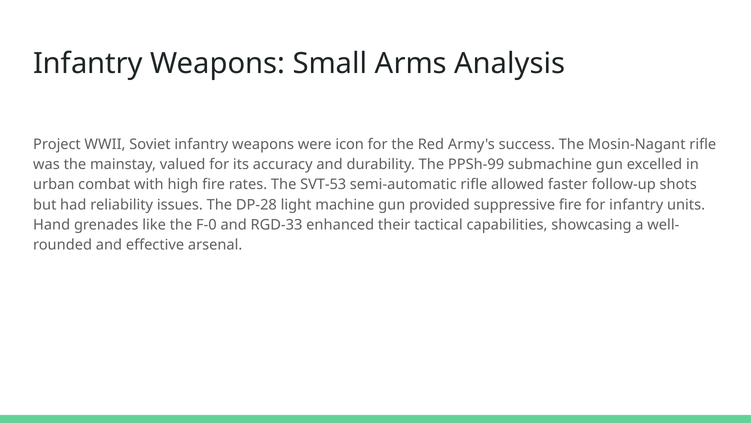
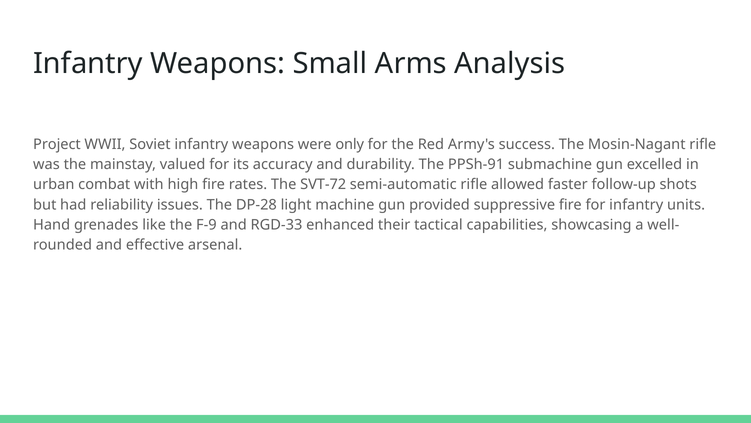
icon: icon -> only (350, 144)
PPSh-99: PPSh-99 -> PPSh-91 (476, 164)
SVT-53: SVT-53 -> SVT-72 (323, 184)
F-0: F-0 -> F-9 (206, 225)
